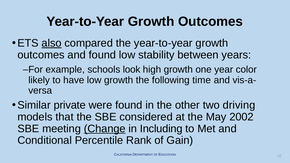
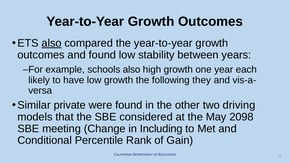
schools look: look -> also (132, 70)
color: color -> each (246, 70)
time: time -> they (202, 80)
2002: 2002 -> 2098 (242, 117)
Change underline: present -> none (105, 129)
